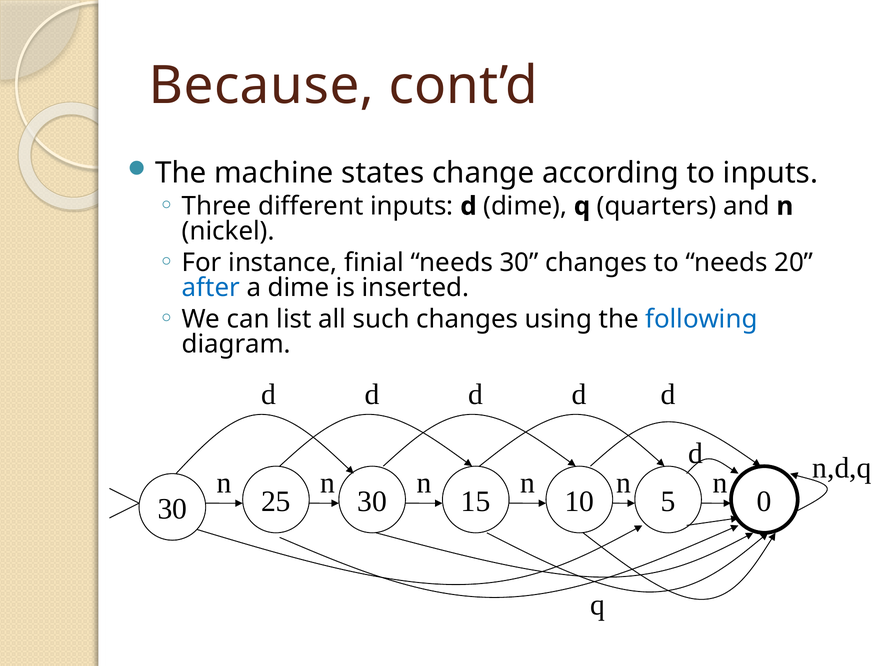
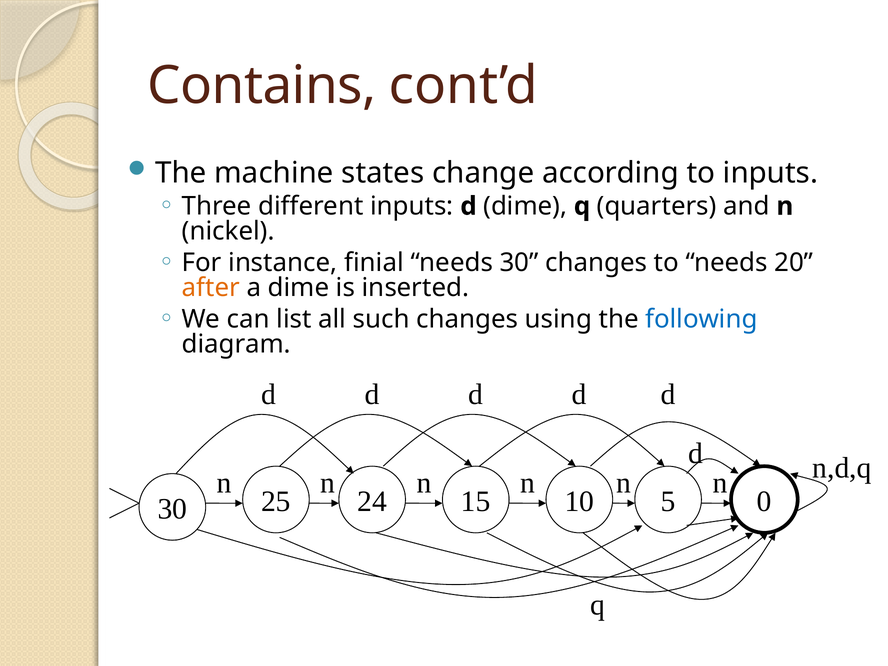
Because: Because -> Contains (262, 86)
after colour: blue -> orange (211, 288)
25 30: 30 -> 24 (372, 502)
